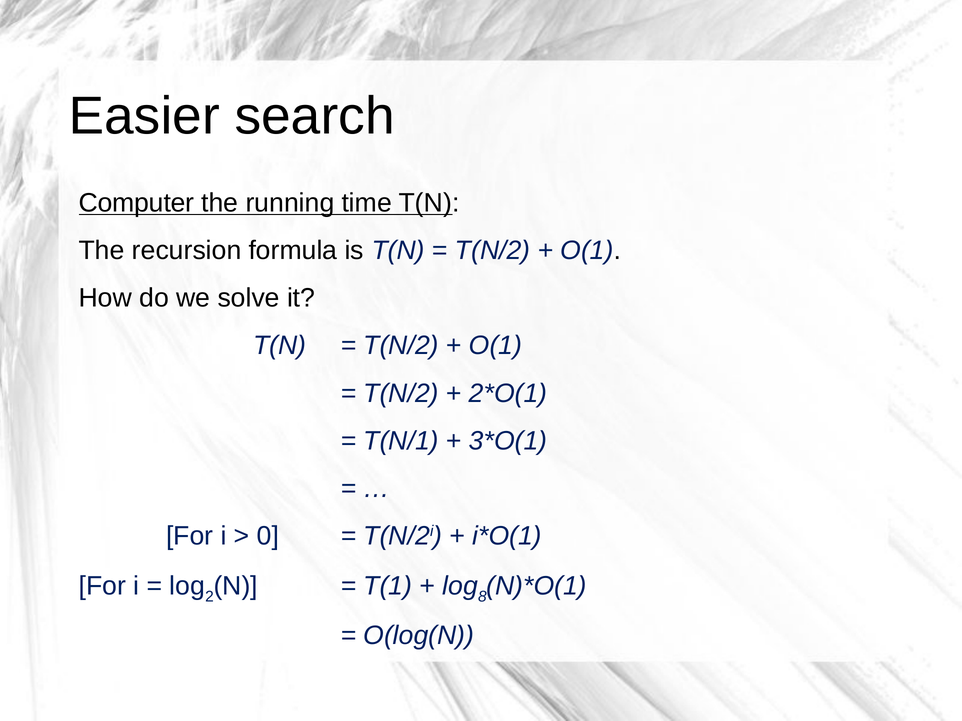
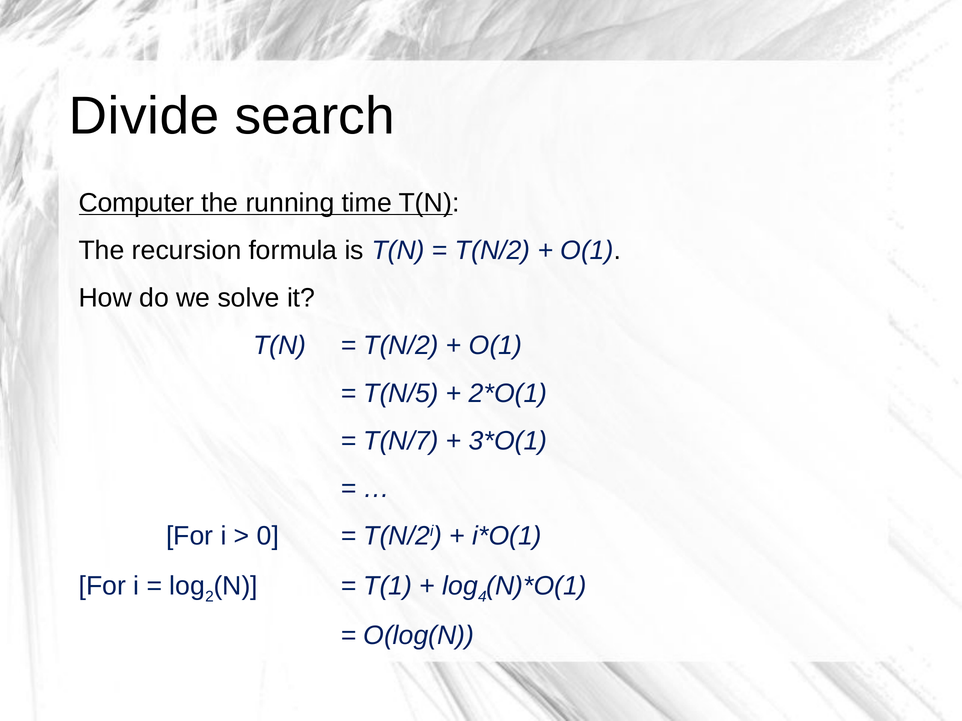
Easier: Easier -> Divide (144, 116)
T(N/2: T(N/2 -> T(N/5 (401, 393)
T(N/1: T(N/1 -> T(N/7 (401, 441)
8: 8 -> 4 (482, 597)
